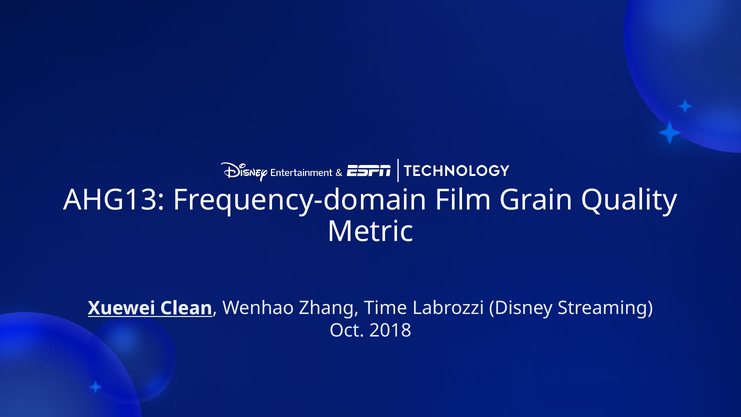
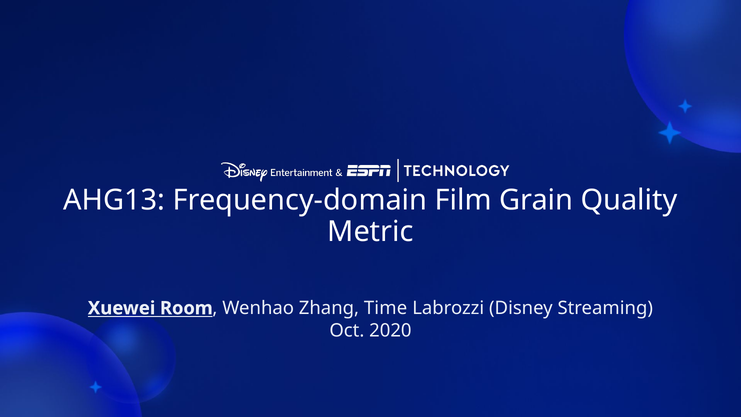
Clean: Clean -> Room (186, 308)
2018: 2018 -> 2020 (390, 330)
